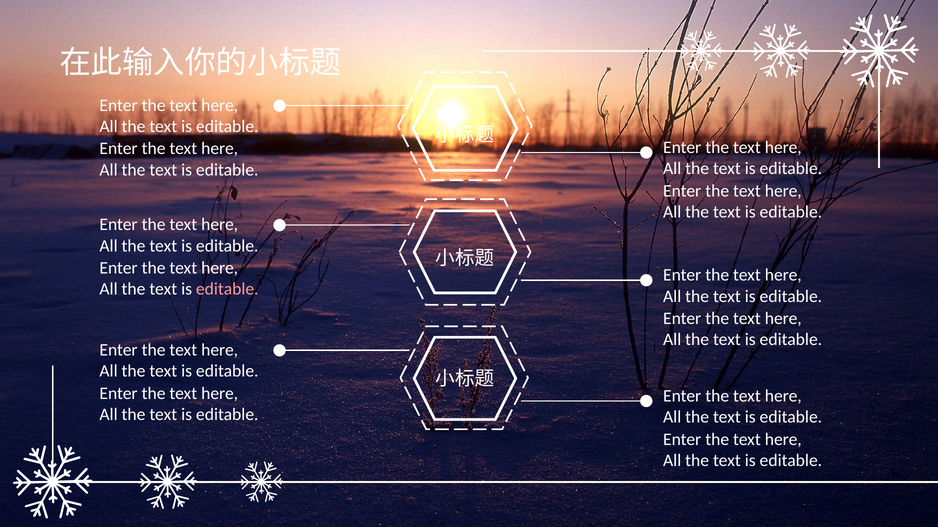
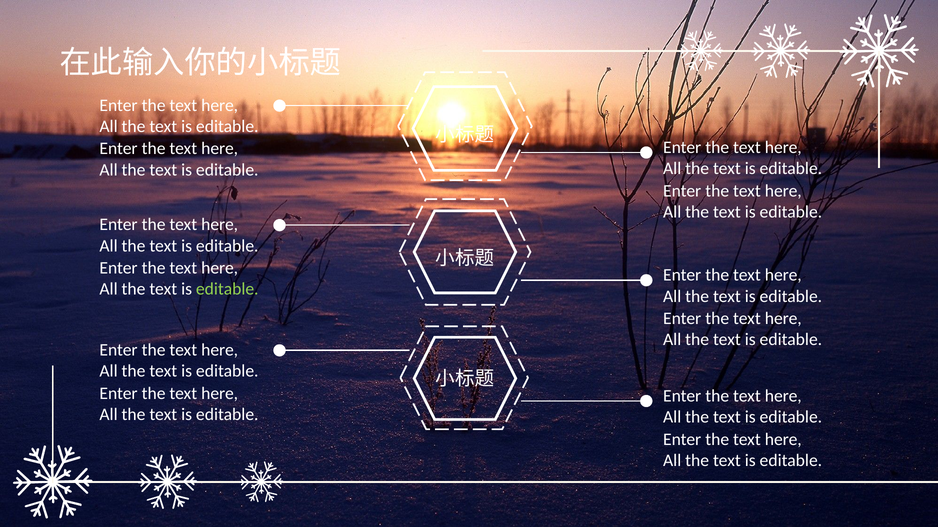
editable colour: pink -> light green (227, 289)
